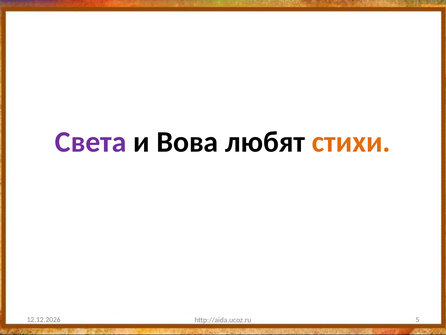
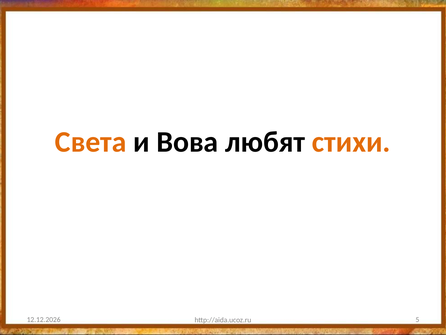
Света colour: purple -> orange (91, 142)
